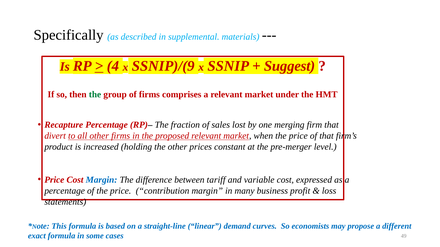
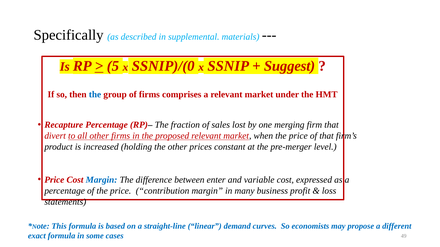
4: 4 -> 5 (113, 66)
SSNIP)/(9: SSNIP)/(9 -> SSNIP)/(0 (163, 66)
the colour: green -> blue (95, 95)
tariff: tariff -> enter (216, 180)
